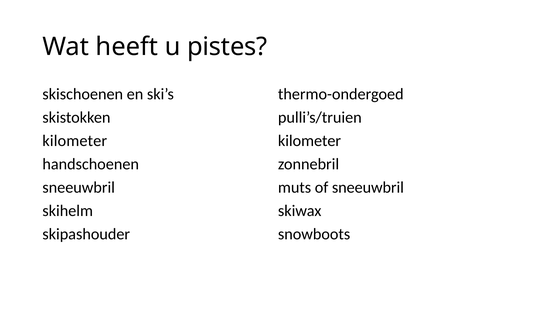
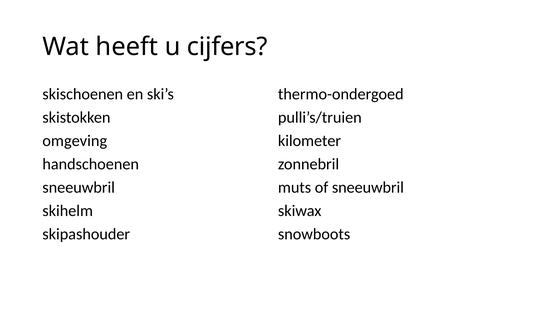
pistes: pistes -> cijfers (227, 47)
kilometer: kilometer -> omgeving (75, 141)
